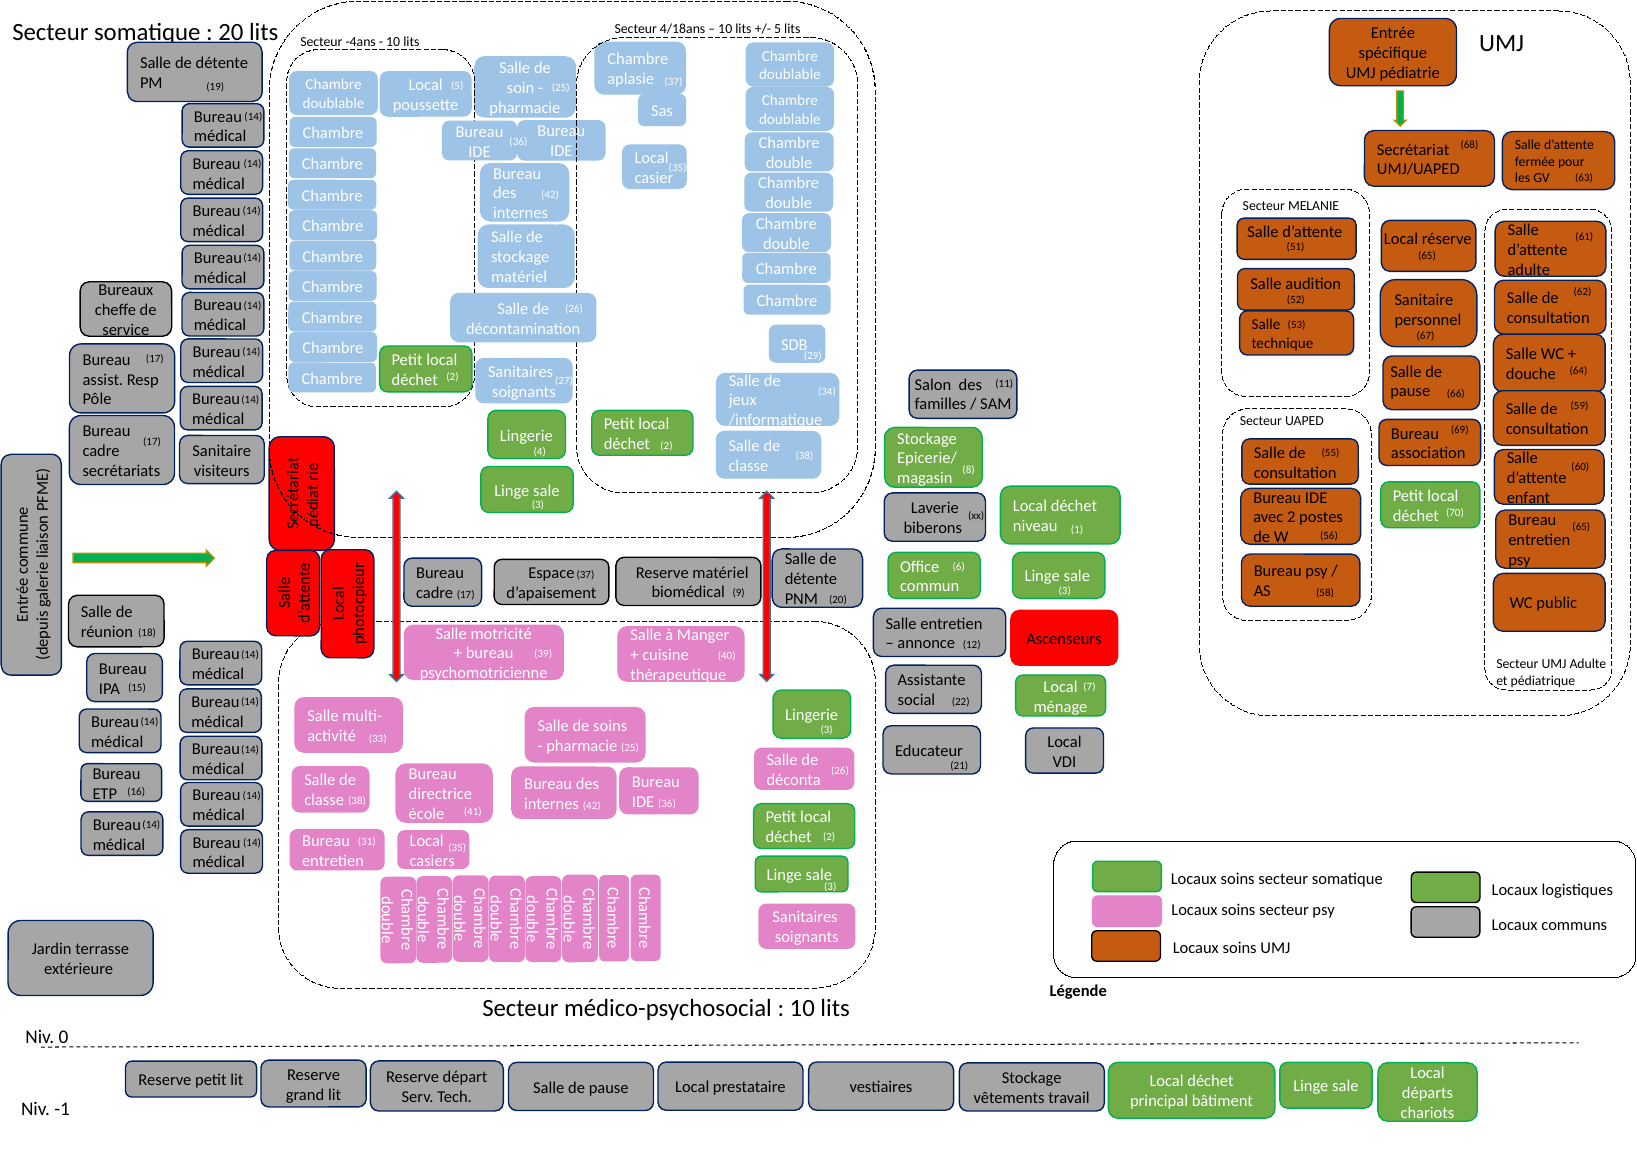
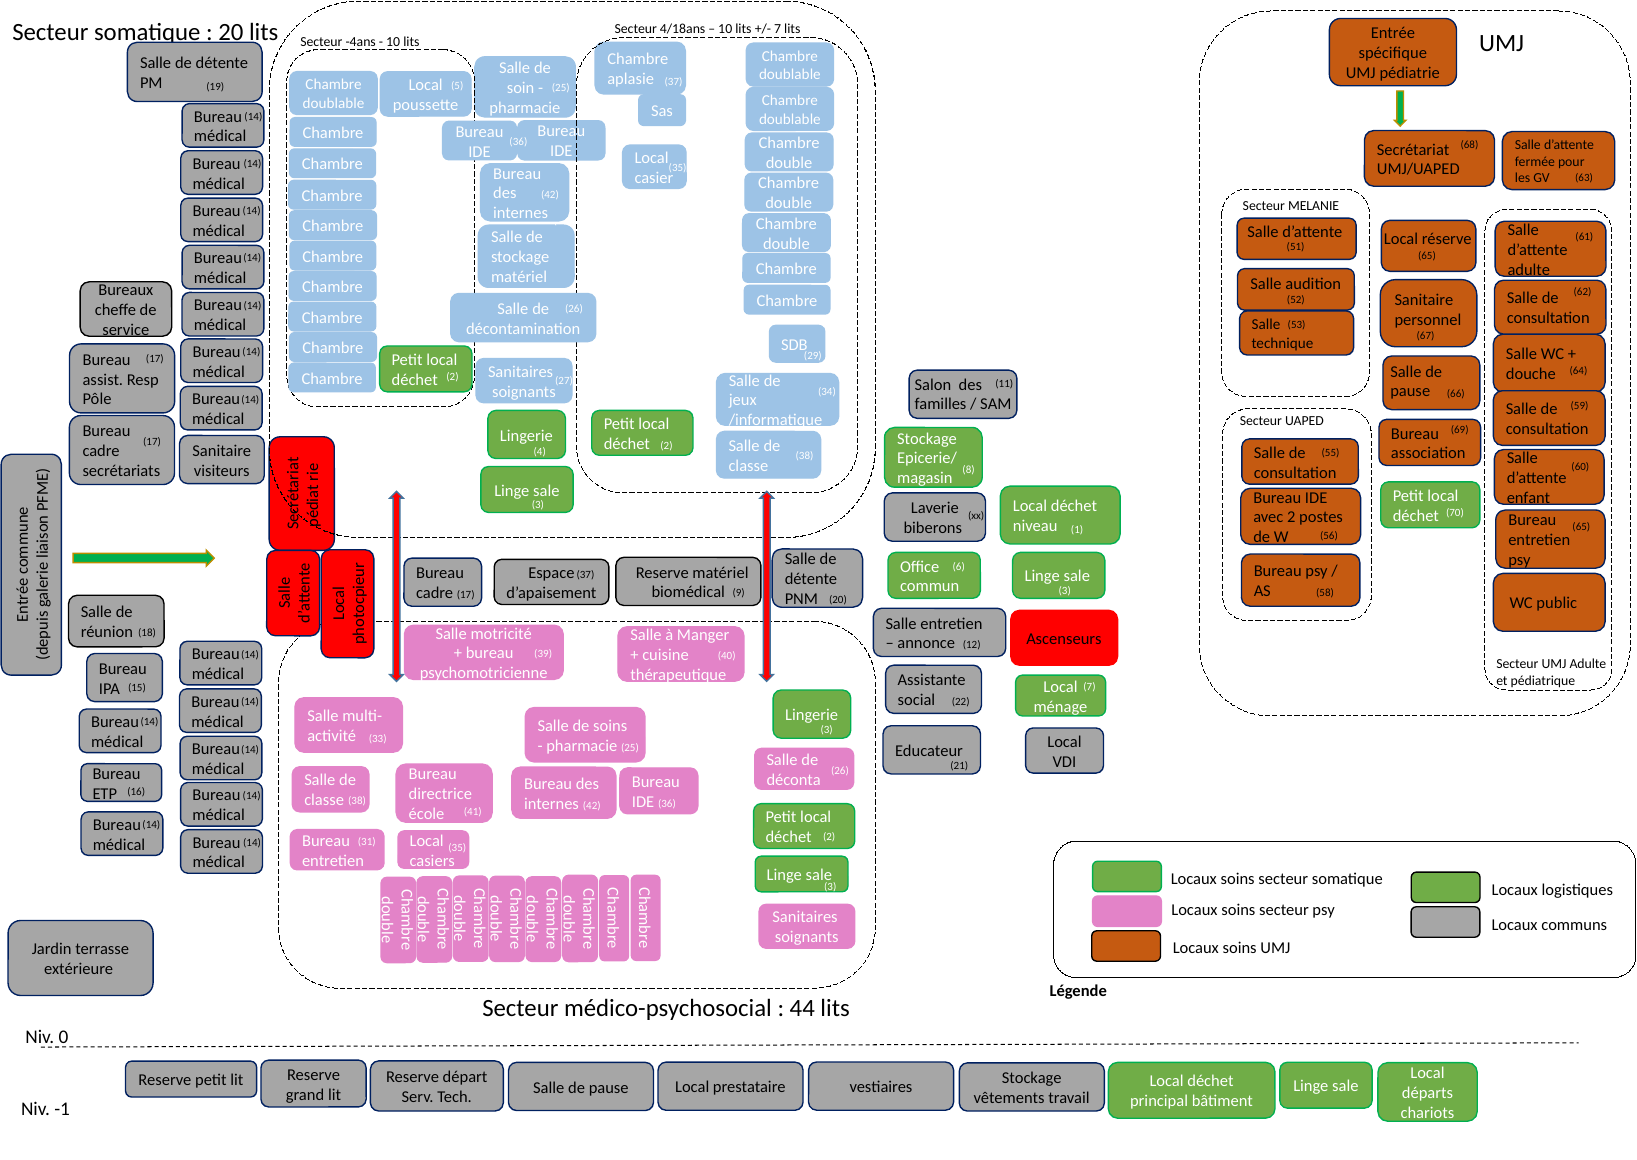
5: 5 -> 7 (778, 29)
10: 10 -> 44 (802, 1009)
